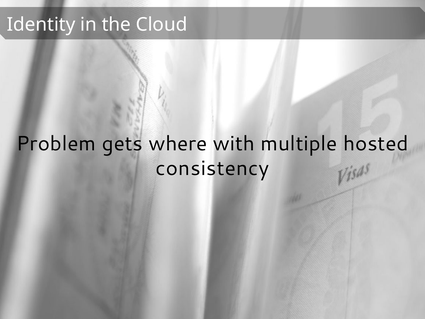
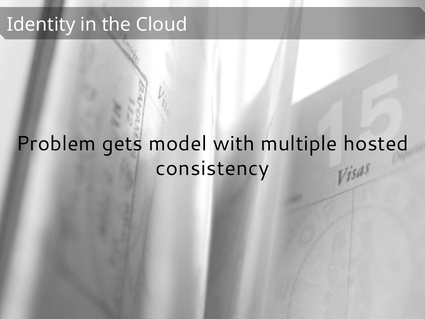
where: where -> model (178, 143)
